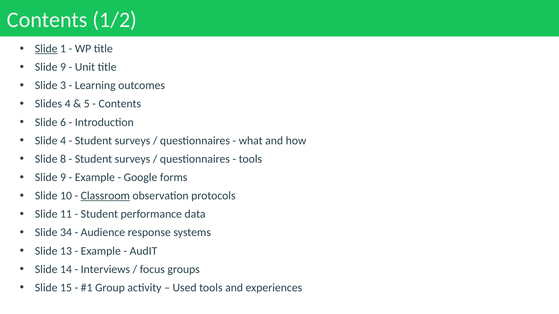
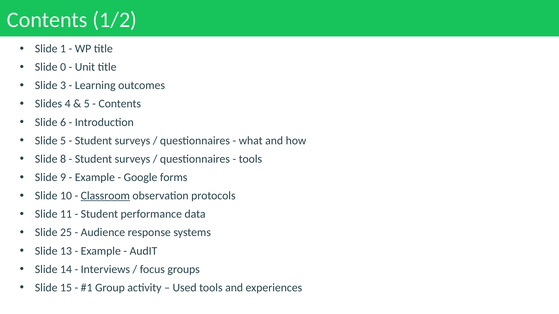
Slide underline: present -> none (46, 49)
9: 9 -> 0 (63, 67)
Slide 4: 4 -> 5 (63, 141)
34: 34 -> 25 (66, 233)
